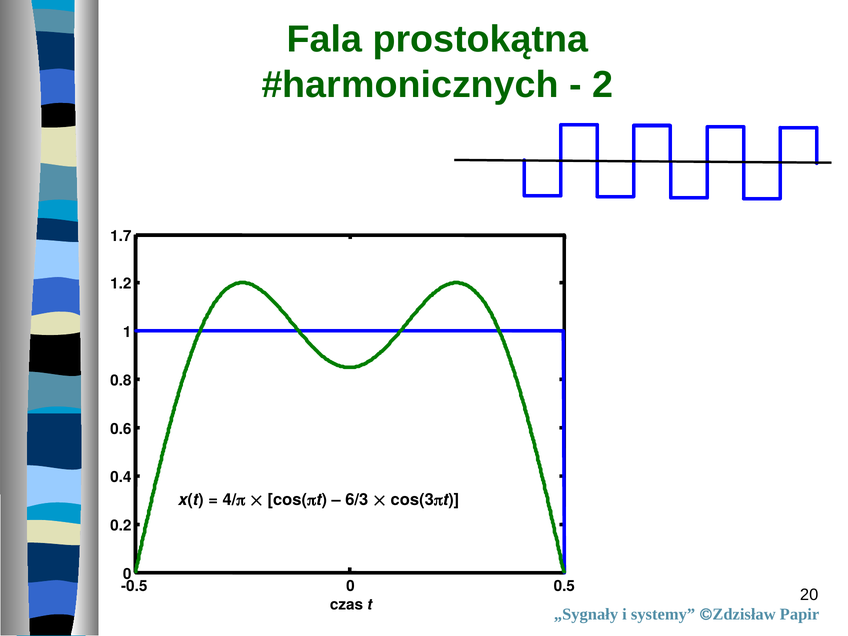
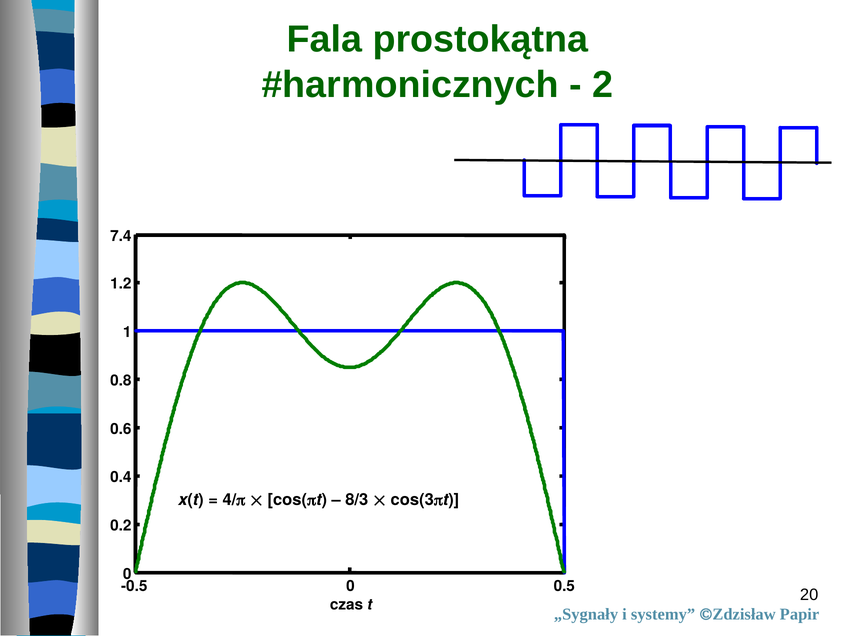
1.7: 1.7 -> 7.4 (121, 236)
6/3: 6/3 -> 8/3 (357, 500)
